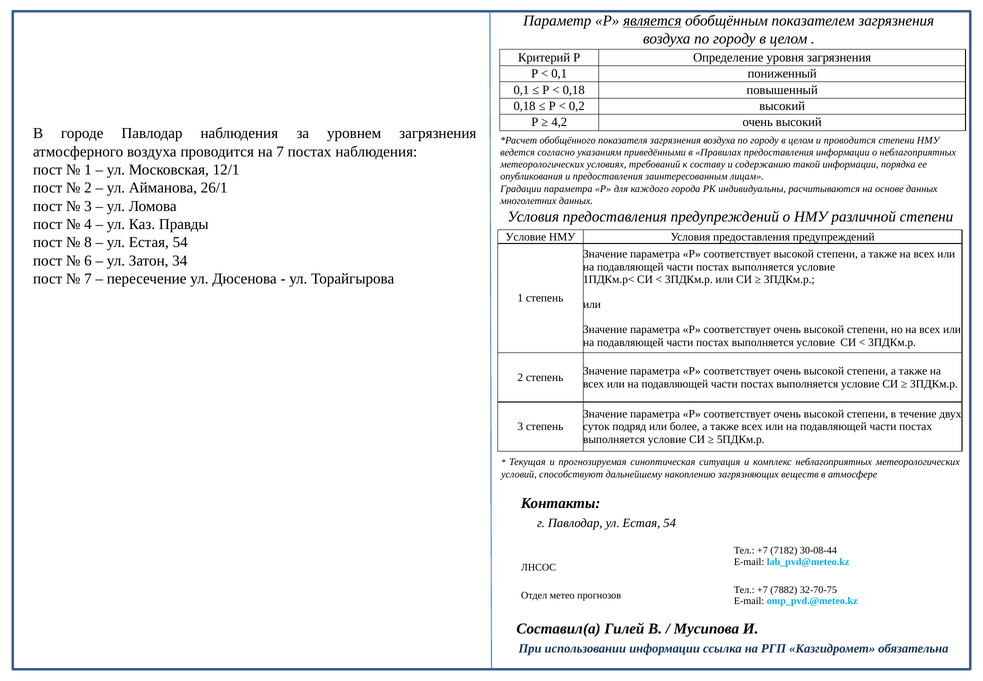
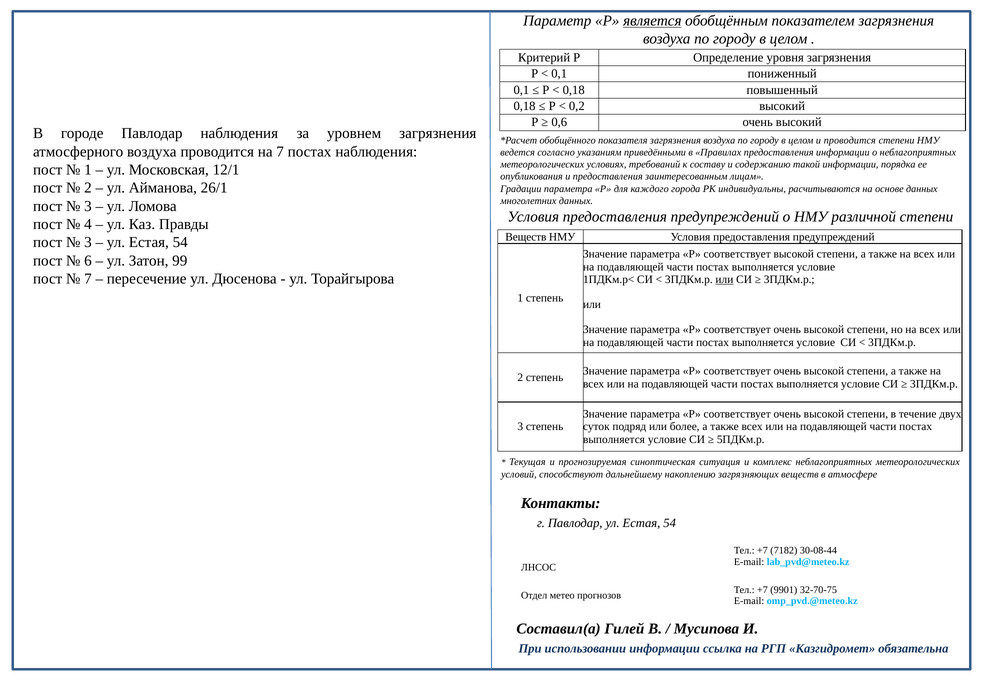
4,2: 4,2 -> 0,6 (559, 122)
Условие: Условие -> Веществ (526, 237)
8: 8 -> 3 (88, 242)
34: 34 -> 99 (180, 260)
или underline: none -> present (724, 279)
7882: 7882 -> 9901 (784, 590)
